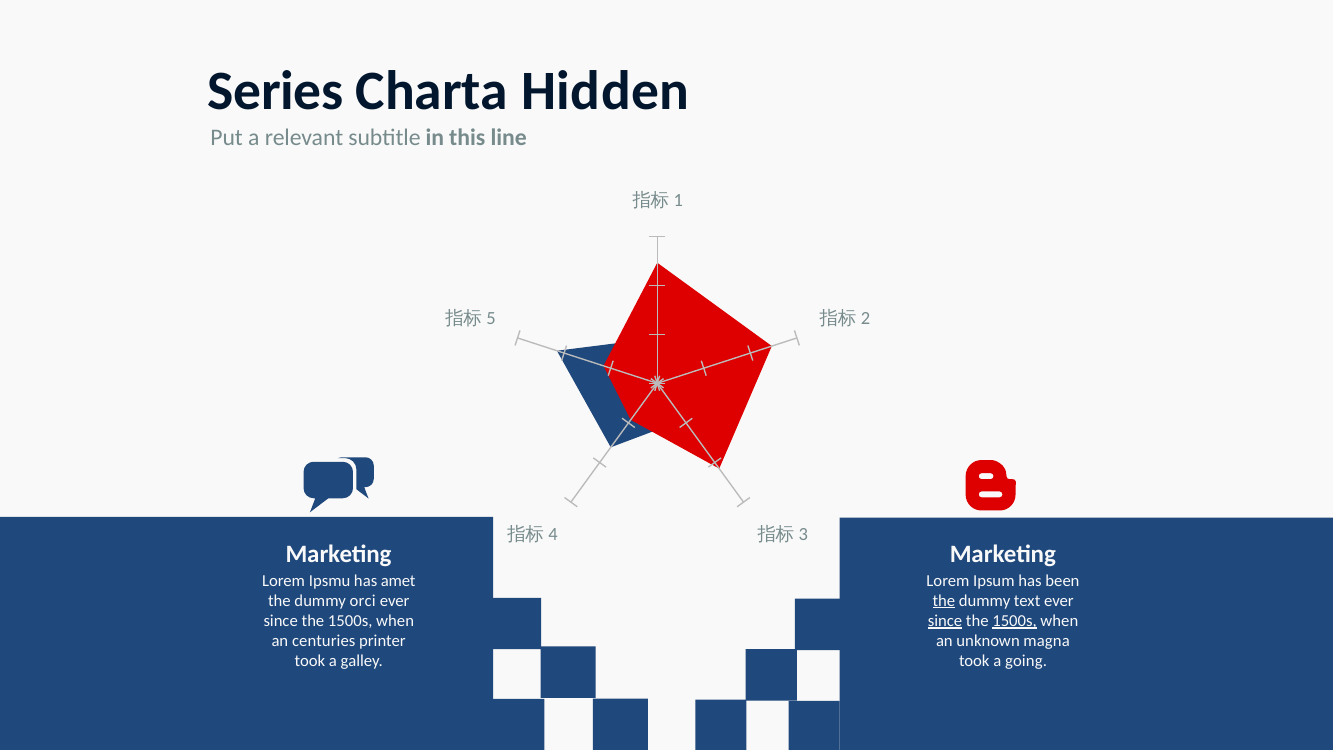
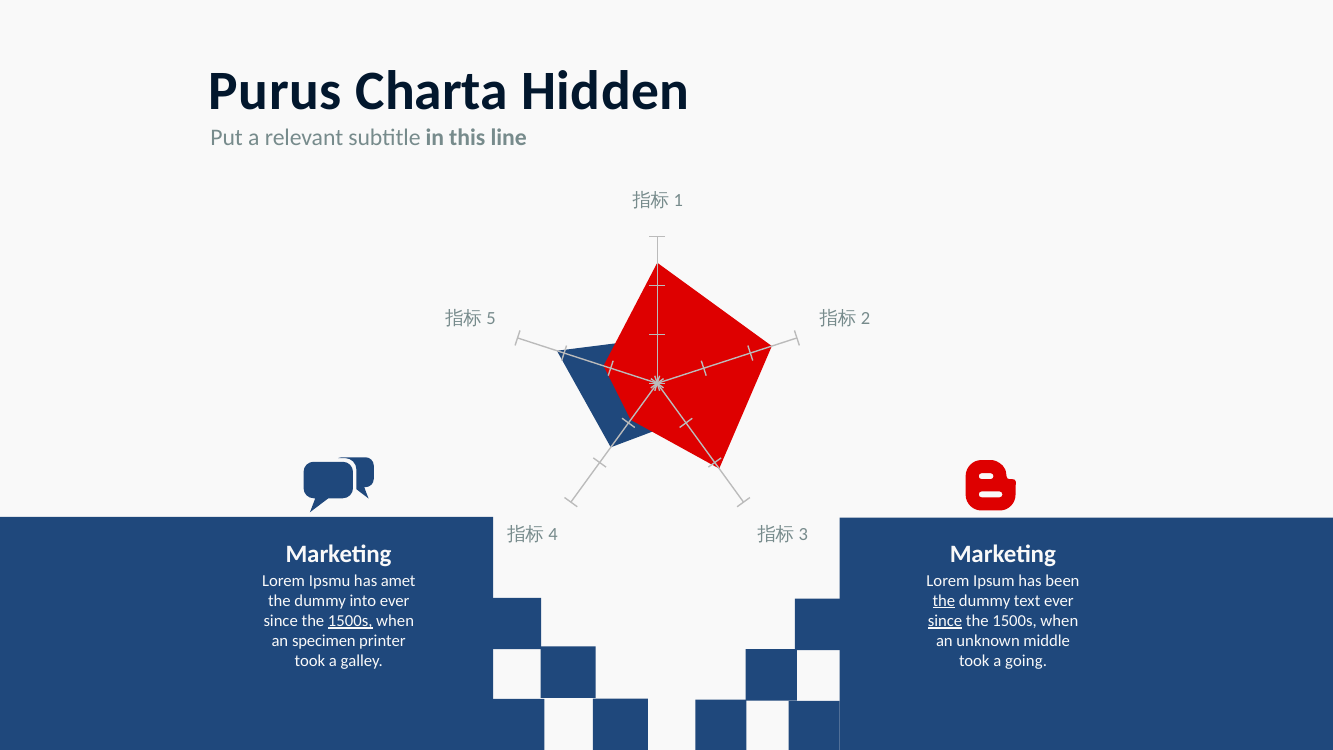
Series: Series -> Purus (275, 91)
orci: orci -> into (363, 601)
1500s underline: none -> present (350, 621)
1500s underline: present -> none (1015, 621)
centuries: centuries -> specimen (324, 641)
magna: magna -> middle (1047, 641)
